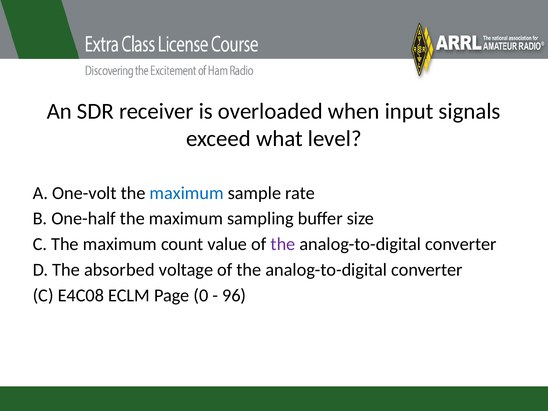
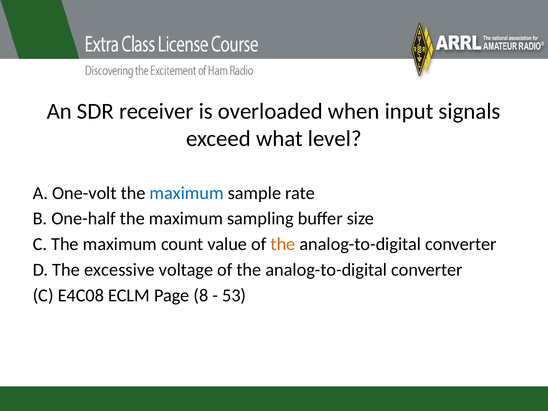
the colour: purple -> orange (283, 244)
absorbed: absorbed -> excessive (119, 270)
0: 0 -> 8 (201, 295)
96: 96 -> 53 (234, 295)
